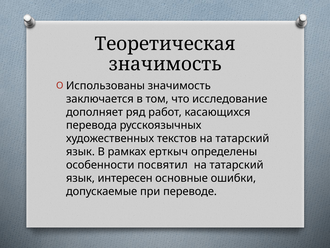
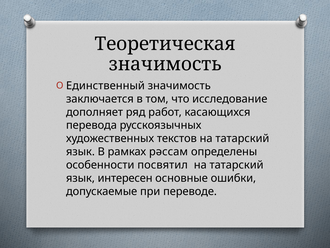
Использованы: Использованы -> Единственный (105, 86)
ерткыч: ерткыч -> рәссам (168, 152)
